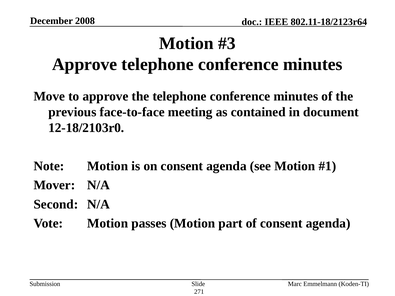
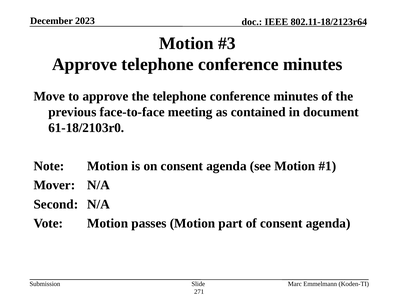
2008: 2008 -> 2023 (85, 21)
12-18/2103r0: 12-18/2103r0 -> 61-18/2103r0 (86, 128)
